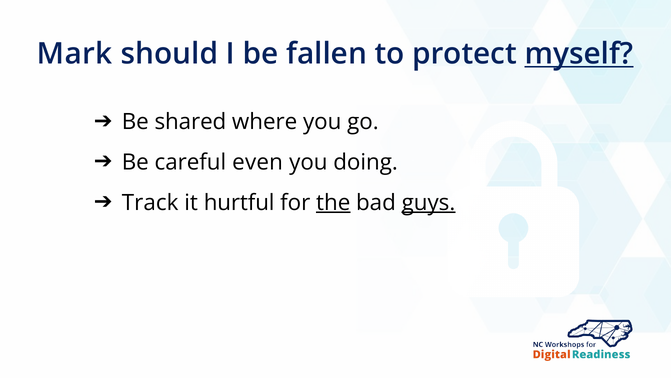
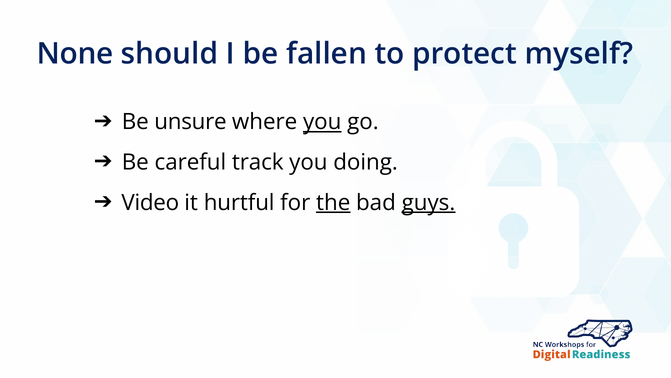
Mark: Mark -> None (75, 54)
myself underline: present -> none (579, 54)
shared: shared -> unsure (190, 122)
you underline: none -> present (322, 122)
even: even -> track (258, 162)
Track: Track -> Video (150, 202)
